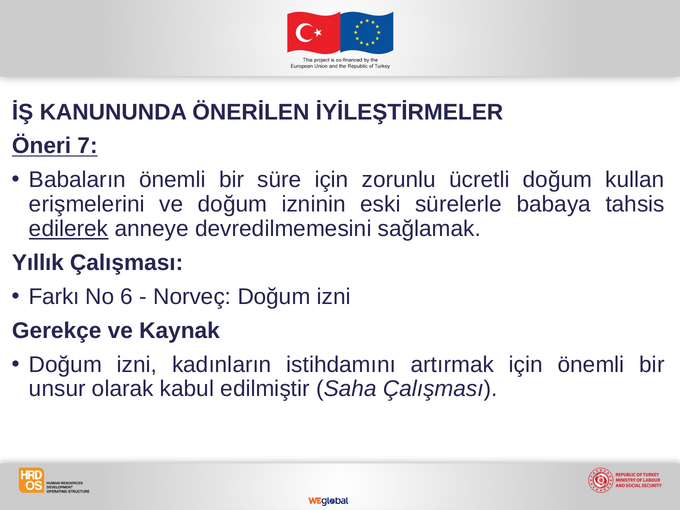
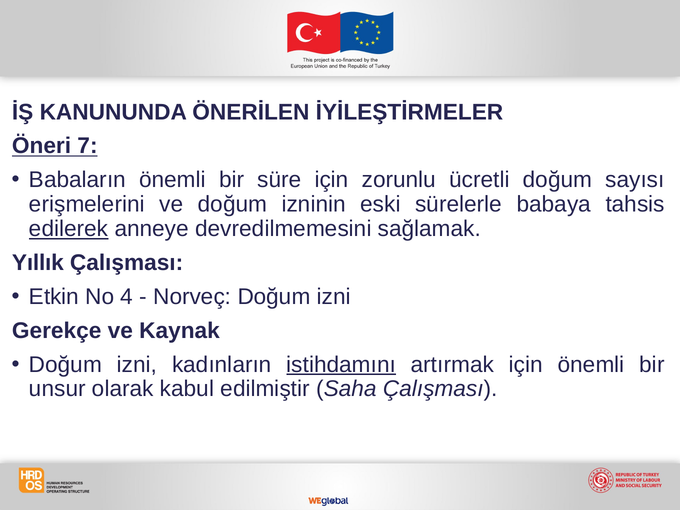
kullan: kullan -> sayısı (635, 180)
Farkı: Farkı -> Etkin (54, 297)
6: 6 -> 4 (127, 297)
istihdamını underline: none -> present (341, 365)
